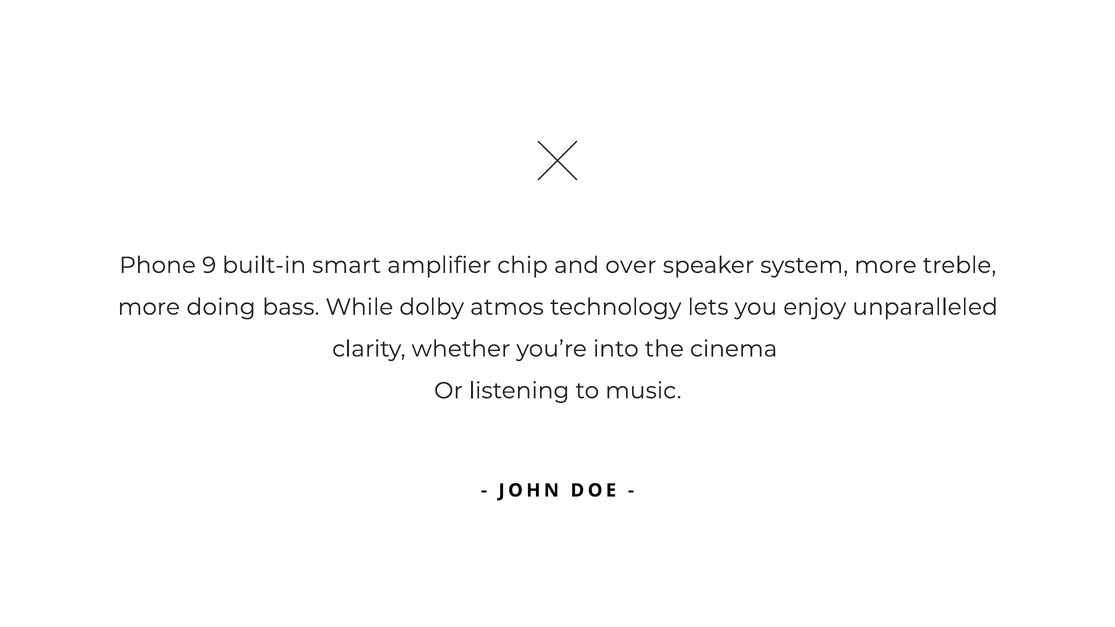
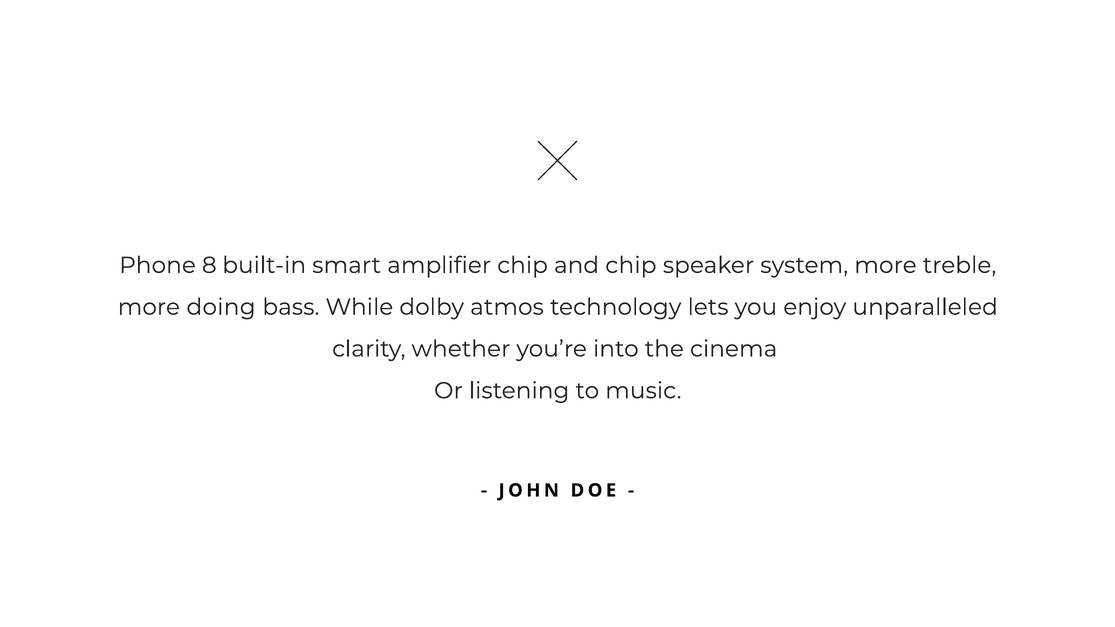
9: 9 -> 8 (209, 265)
and over: over -> chip (631, 265)
